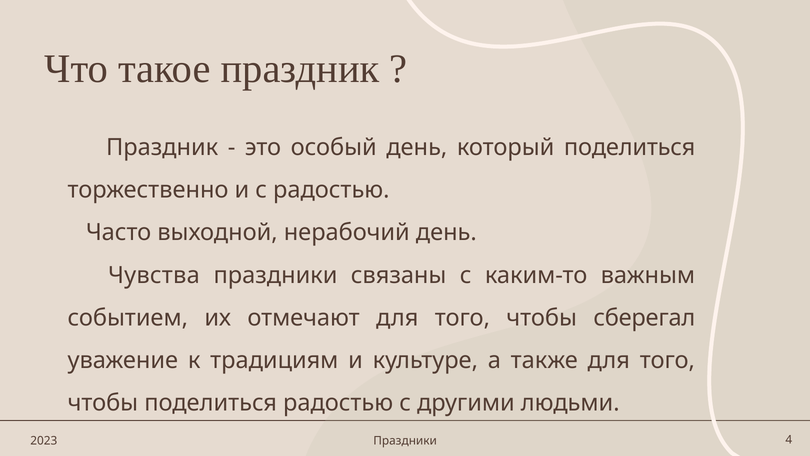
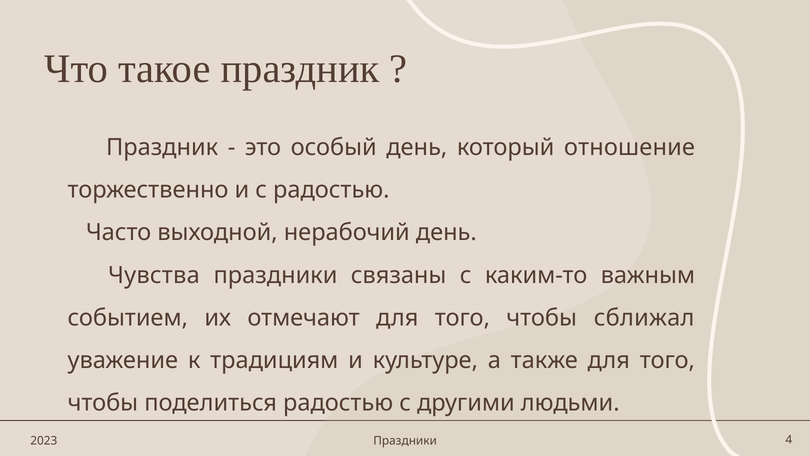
который поделиться: поделиться -> отношение (629, 147)
сберегал: сберегал -> сближал (644, 318)
